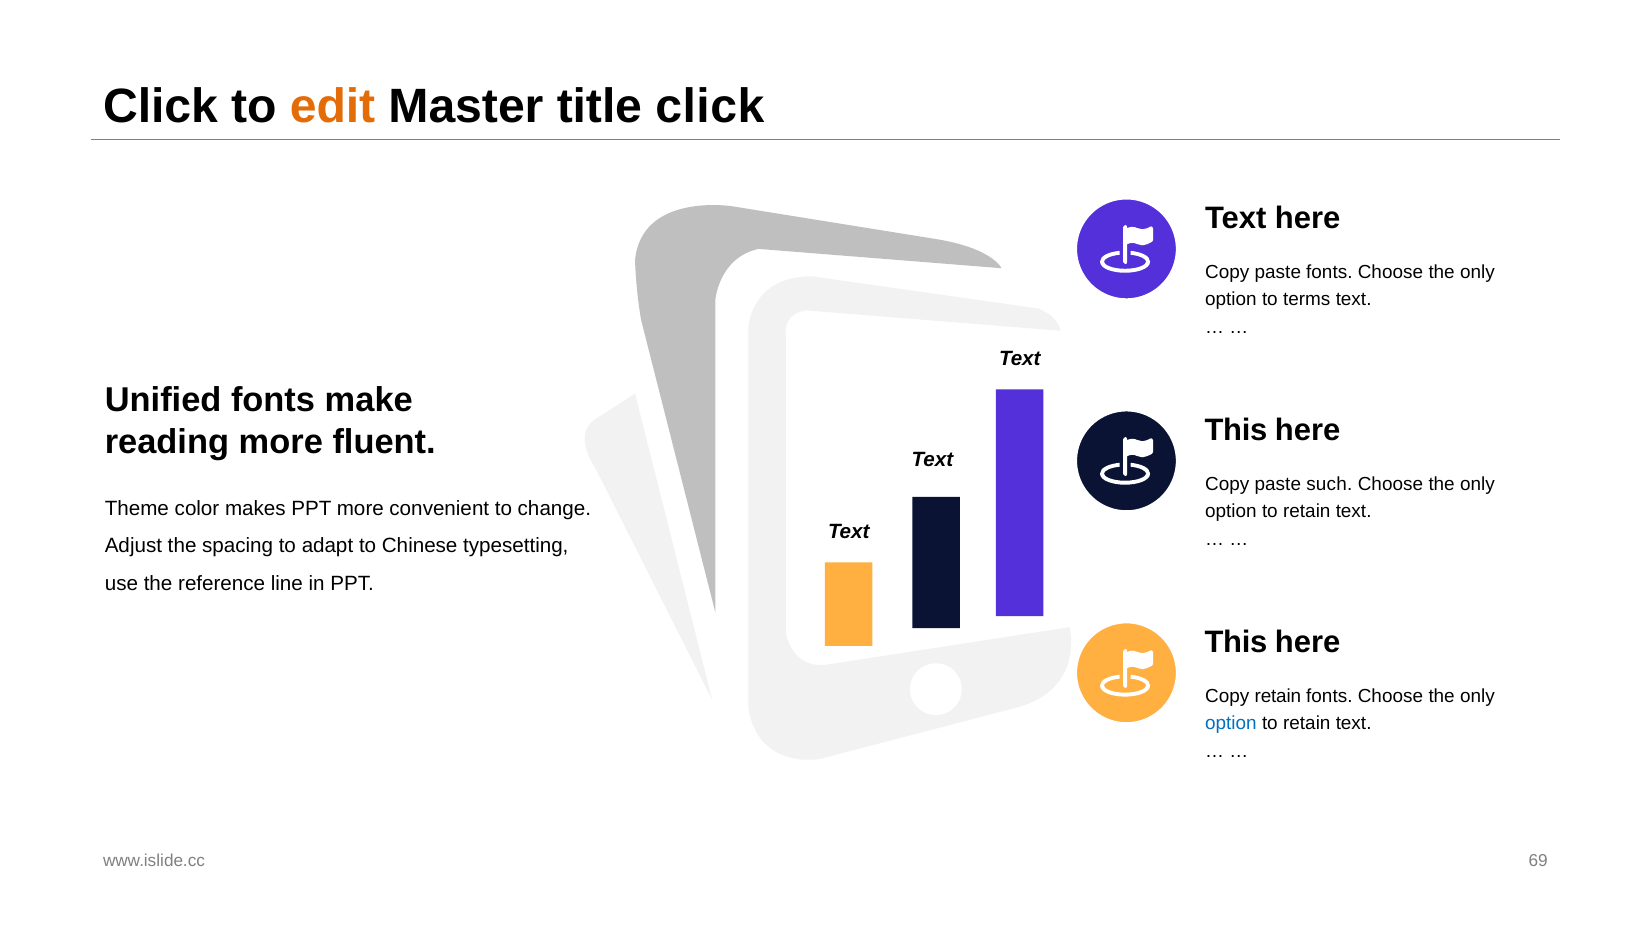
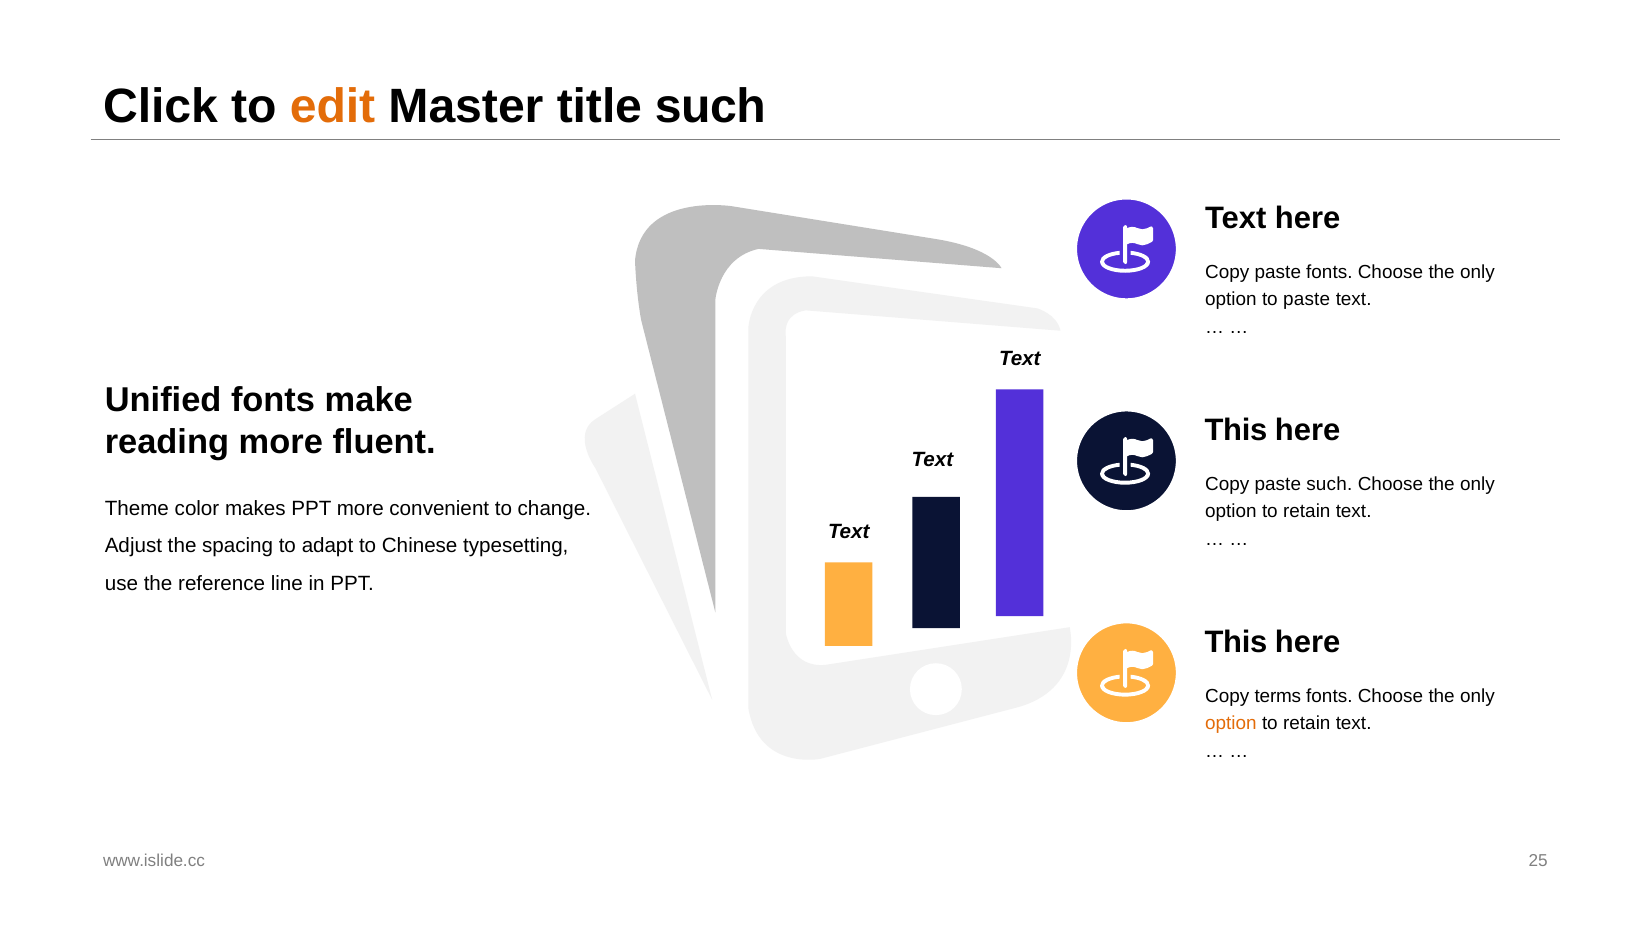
title click: click -> such (710, 107)
to terms: terms -> paste (1307, 300)
Copy retain: retain -> terms (1278, 696)
option colour: blue -> orange (1231, 723)
69: 69 -> 25 (1538, 860)
